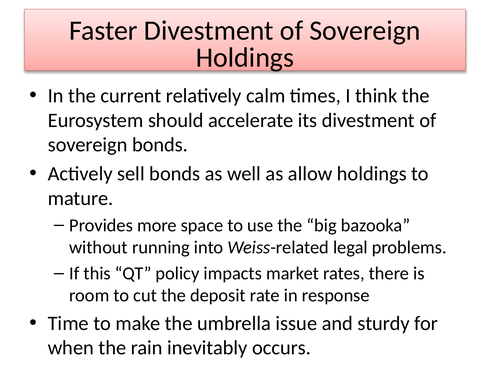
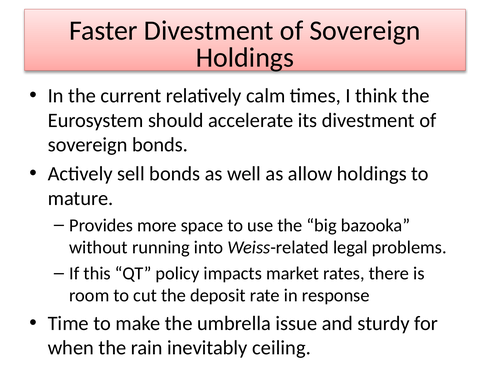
occurs: occurs -> ceiling (281, 347)
